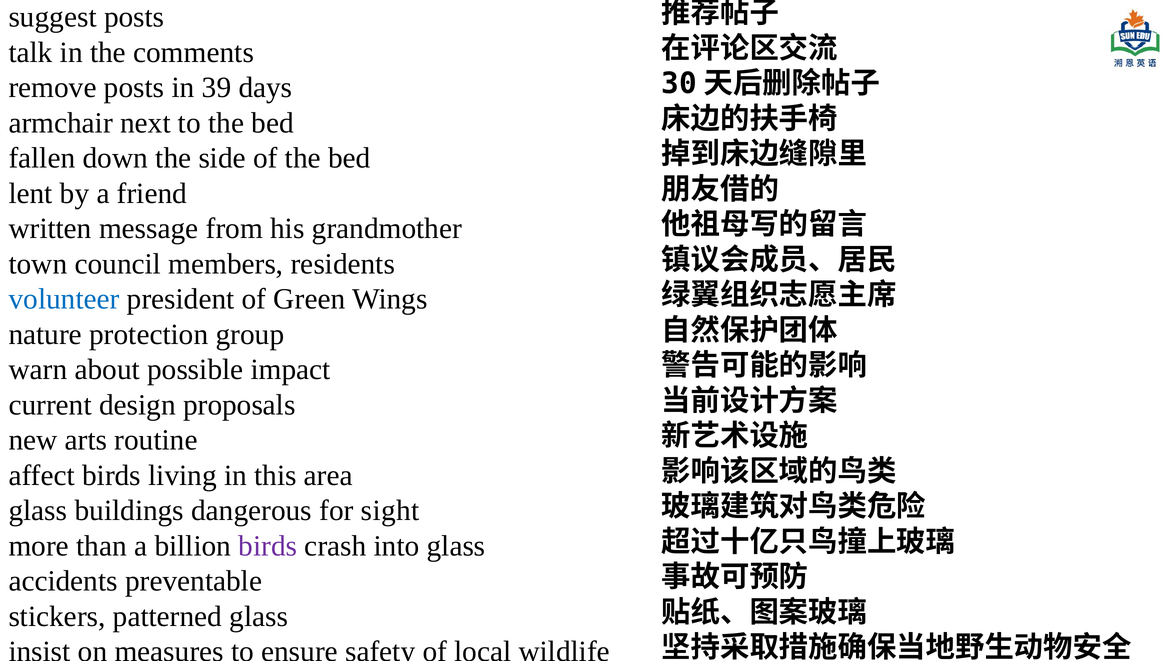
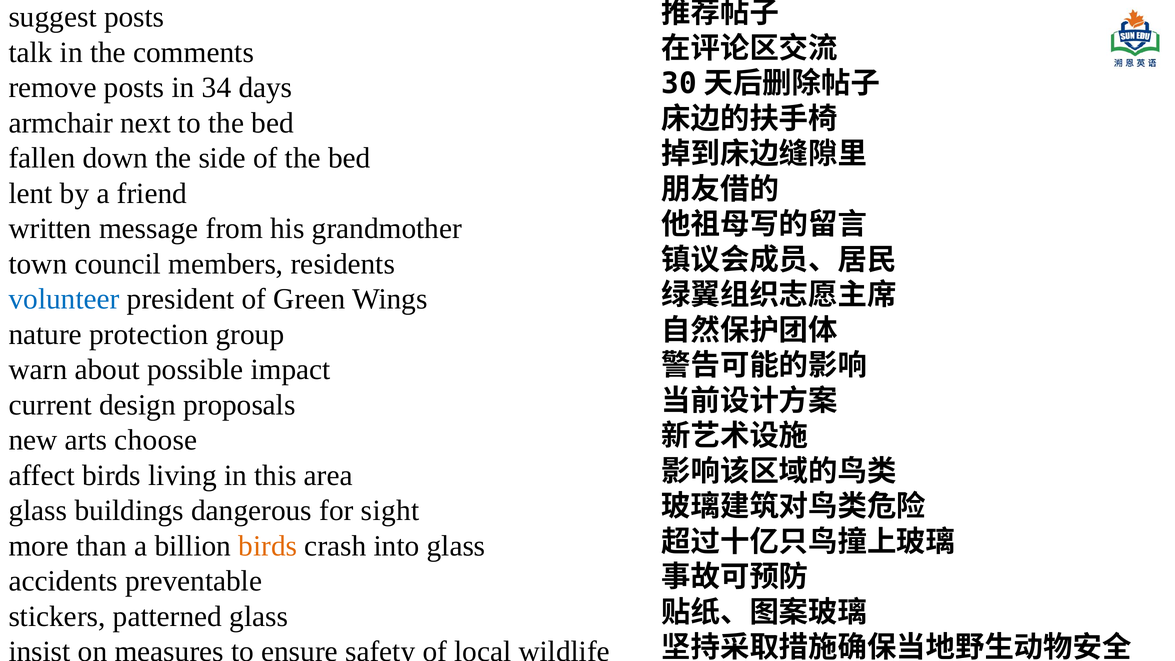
39: 39 -> 34 (217, 88)
routine: routine -> choose (156, 440)
birds colour: purple -> orange (268, 546)
